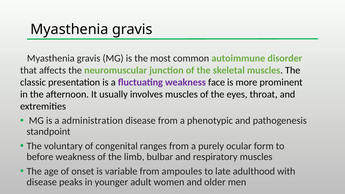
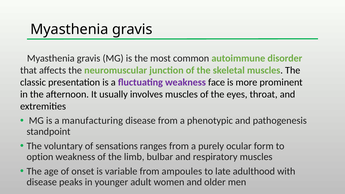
administration: administration -> manufacturing (92, 121)
congenital: congenital -> sensations (117, 146)
before: before -> option (40, 157)
